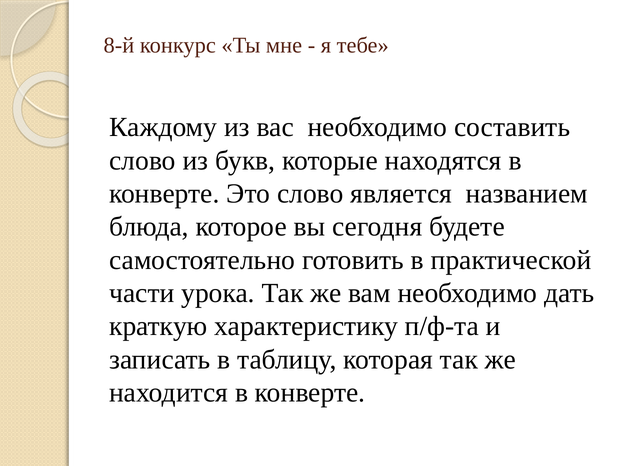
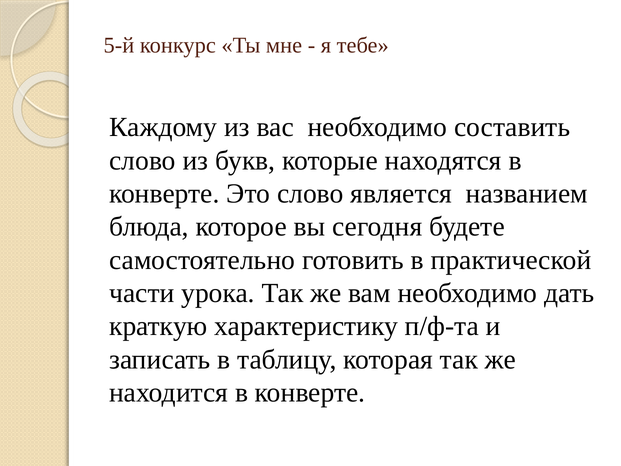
8-й: 8-й -> 5-й (119, 46)
